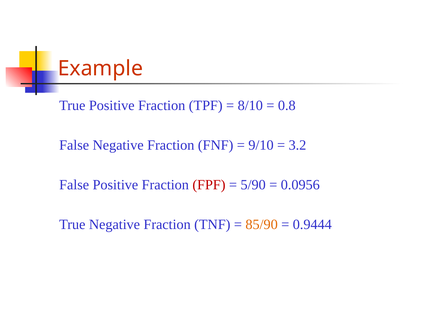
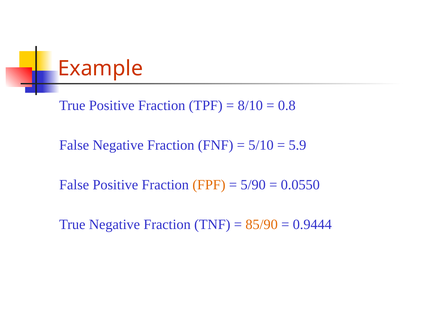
9/10: 9/10 -> 5/10 (261, 145)
3.2: 3.2 -> 5.9 (297, 145)
FPF colour: red -> orange (209, 185)
0.0956: 0.0956 -> 0.0550 (300, 185)
